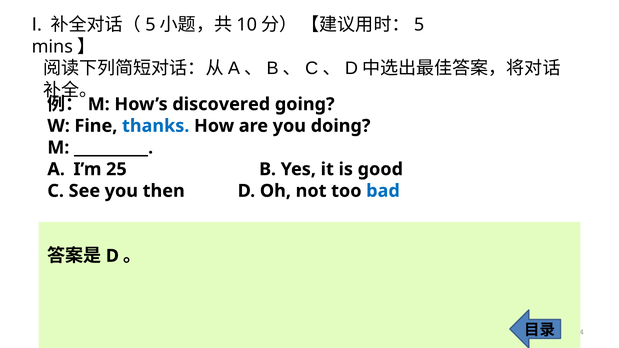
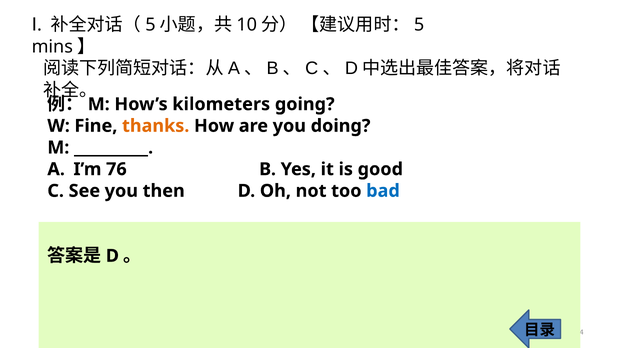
discovered: discovered -> kilometers (221, 104)
thanks colour: blue -> orange (156, 126)
25: 25 -> 76 (116, 169)
